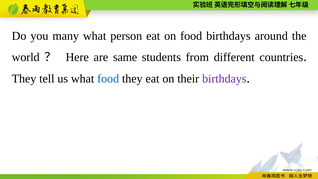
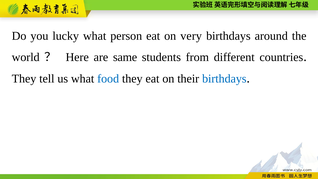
many: many -> lucky (66, 36)
on food: food -> very (191, 36)
birthdays colour: purple -> blue (224, 79)
